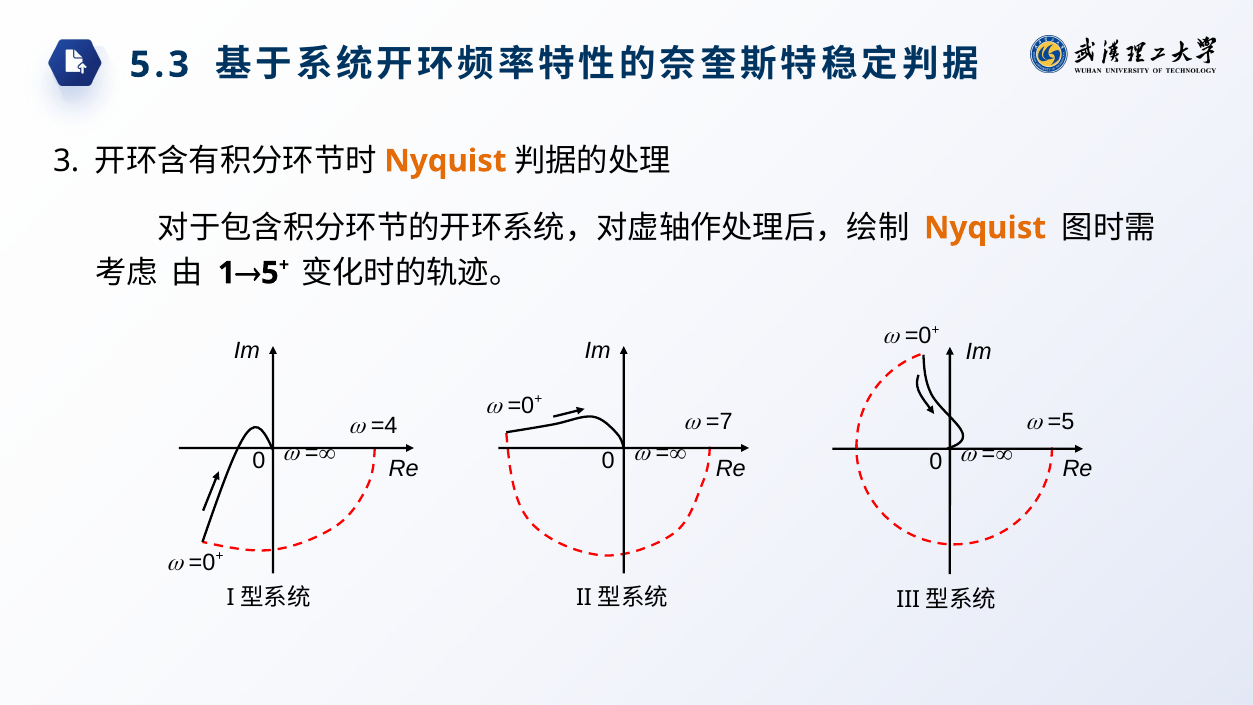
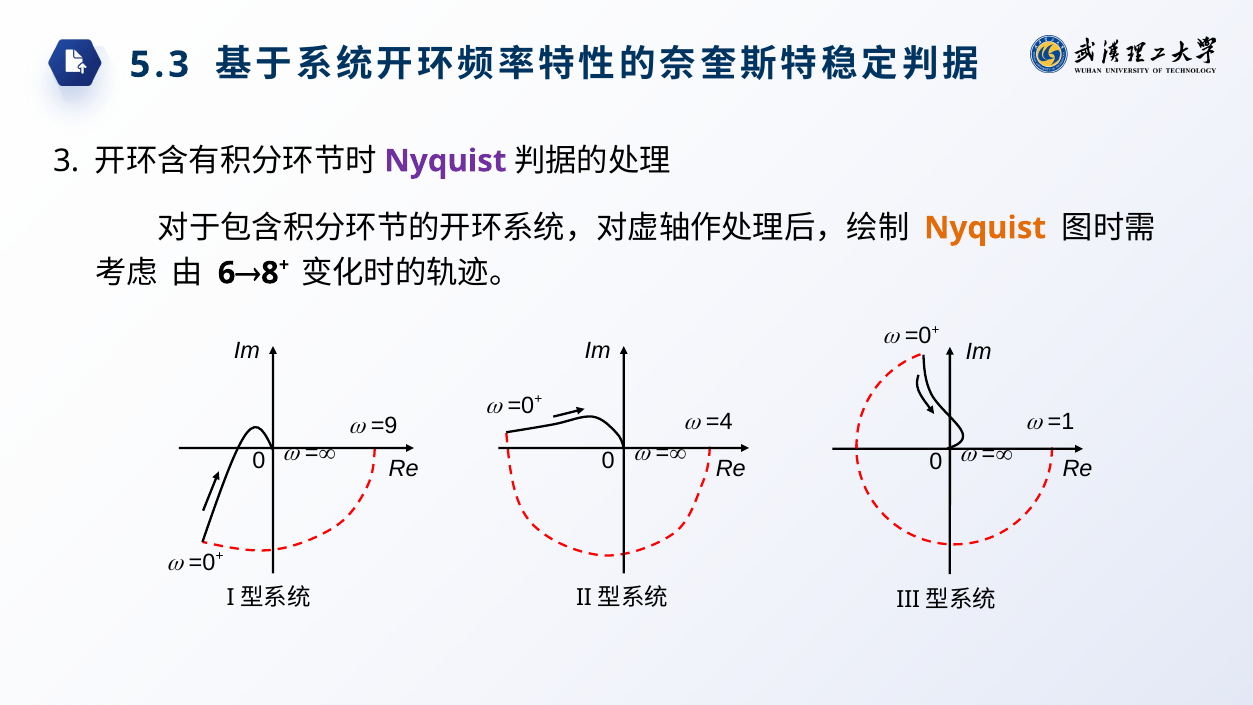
Nyquist colour: orange -> purple (445, 161)
1: 1 -> 6 (227, 273)
5: 5 -> 8 (270, 273)
=7: =7 -> =4 (719, 421)
=5: =5 -> =1 (1061, 422)
=4: =4 -> =9 (384, 426)
